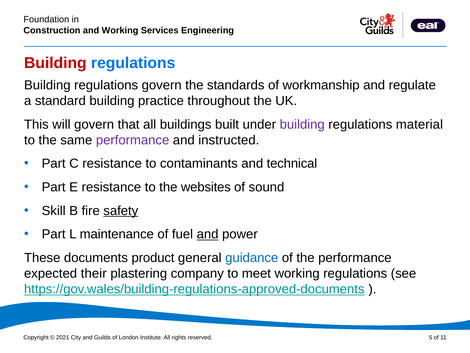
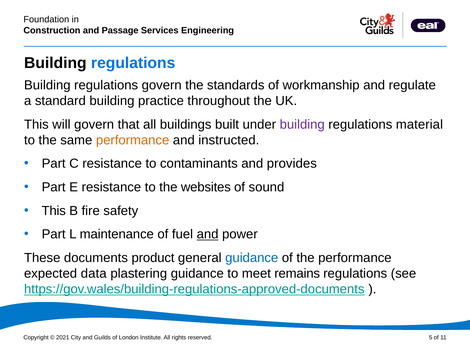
and Working: Working -> Passage (120, 31)
Building colour: red -> black (55, 63)
performance colour: purple -> orange (133, 140)
technical: technical -> provides (292, 163)
Skill: Skill -> This (54, 210)
safety underline: present -> none (121, 210)
their: their -> data (94, 273)
plastering company: company -> guidance (197, 273)
meet working: working -> remains (297, 273)
